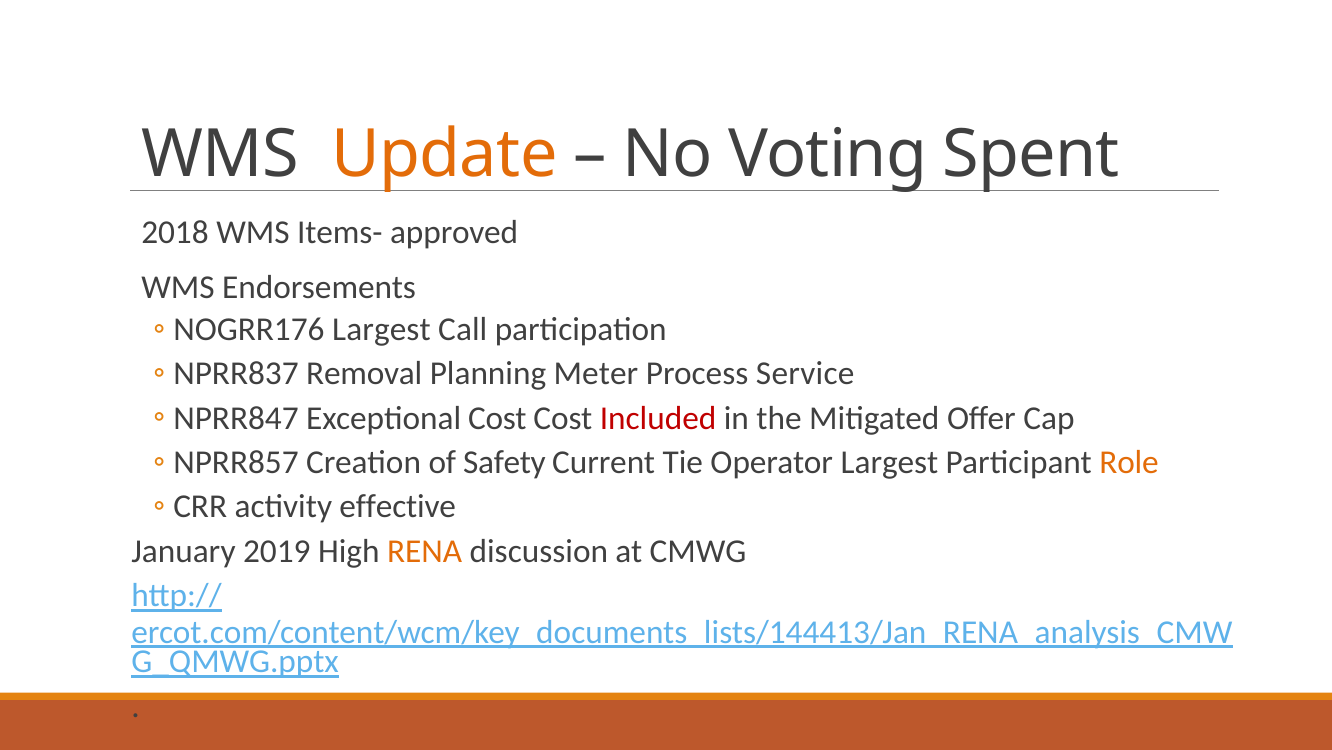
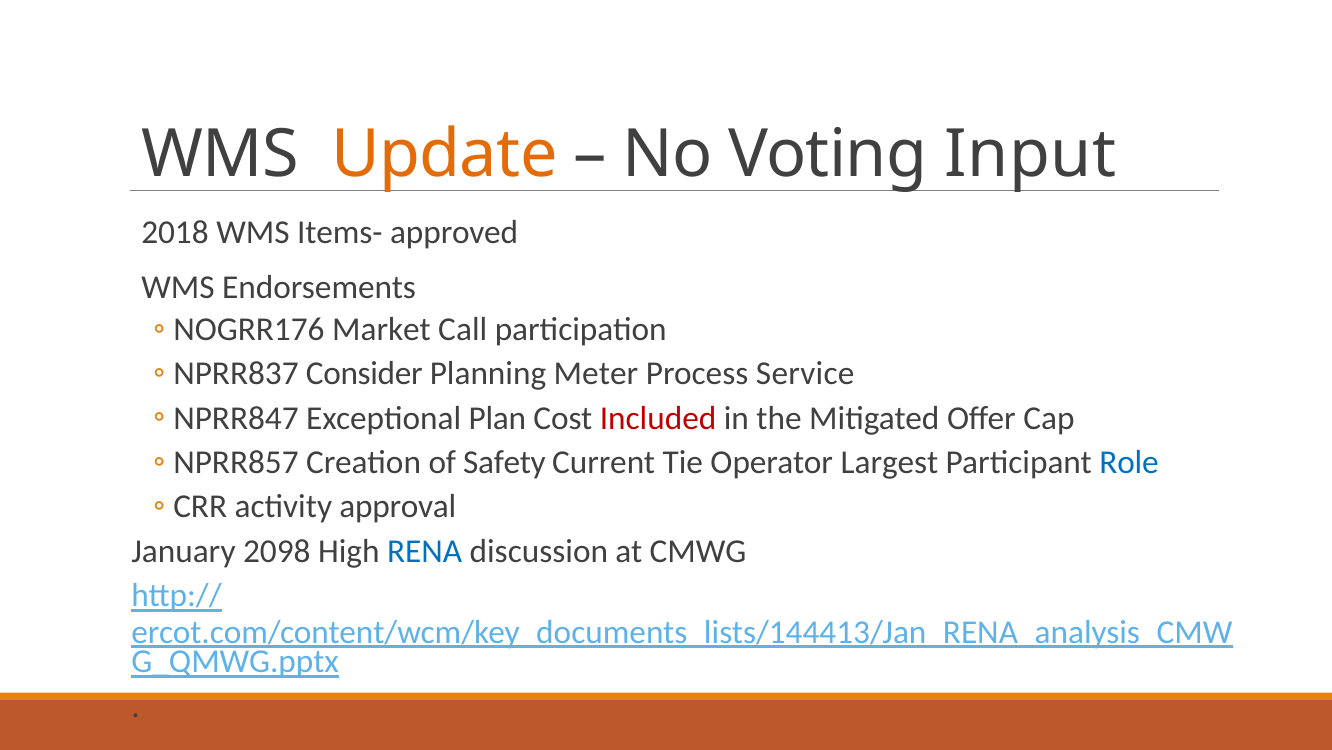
Spent: Spent -> Input (1030, 154)
Largest: Largest -> Market (382, 329)
Removal: Removal -> Consider (364, 373)
Exceptional Cost: Cost -> Plan (497, 418)
Role colour: orange -> blue (1129, 462)
effective: effective -> approval (398, 506)
2019: 2019 -> 2098 (277, 551)
RENA colour: orange -> blue (425, 551)
